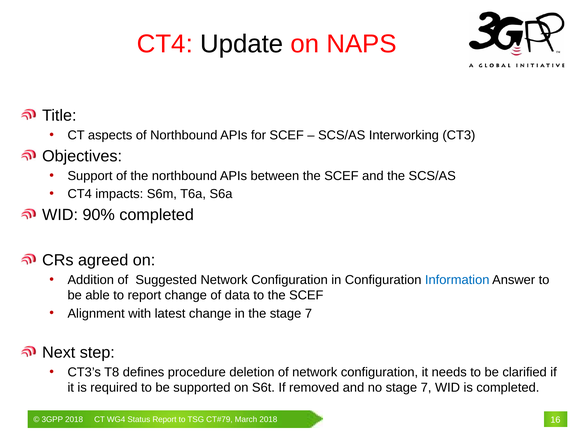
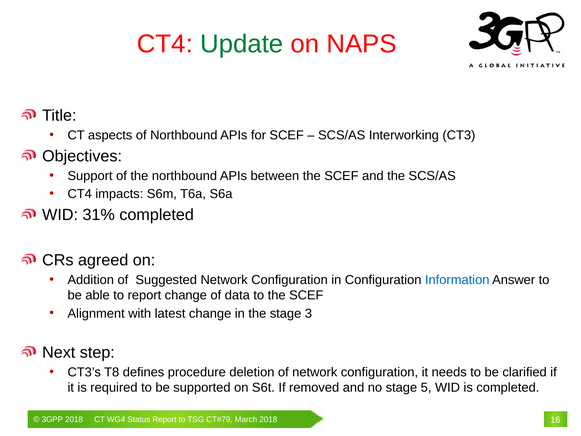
Update colour: black -> green (242, 44)
90%: 90% -> 31% (99, 215)
the stage 7: 7 -> 3 (308, 313)
no stage 7: 7 -> 5 (426, 387)
